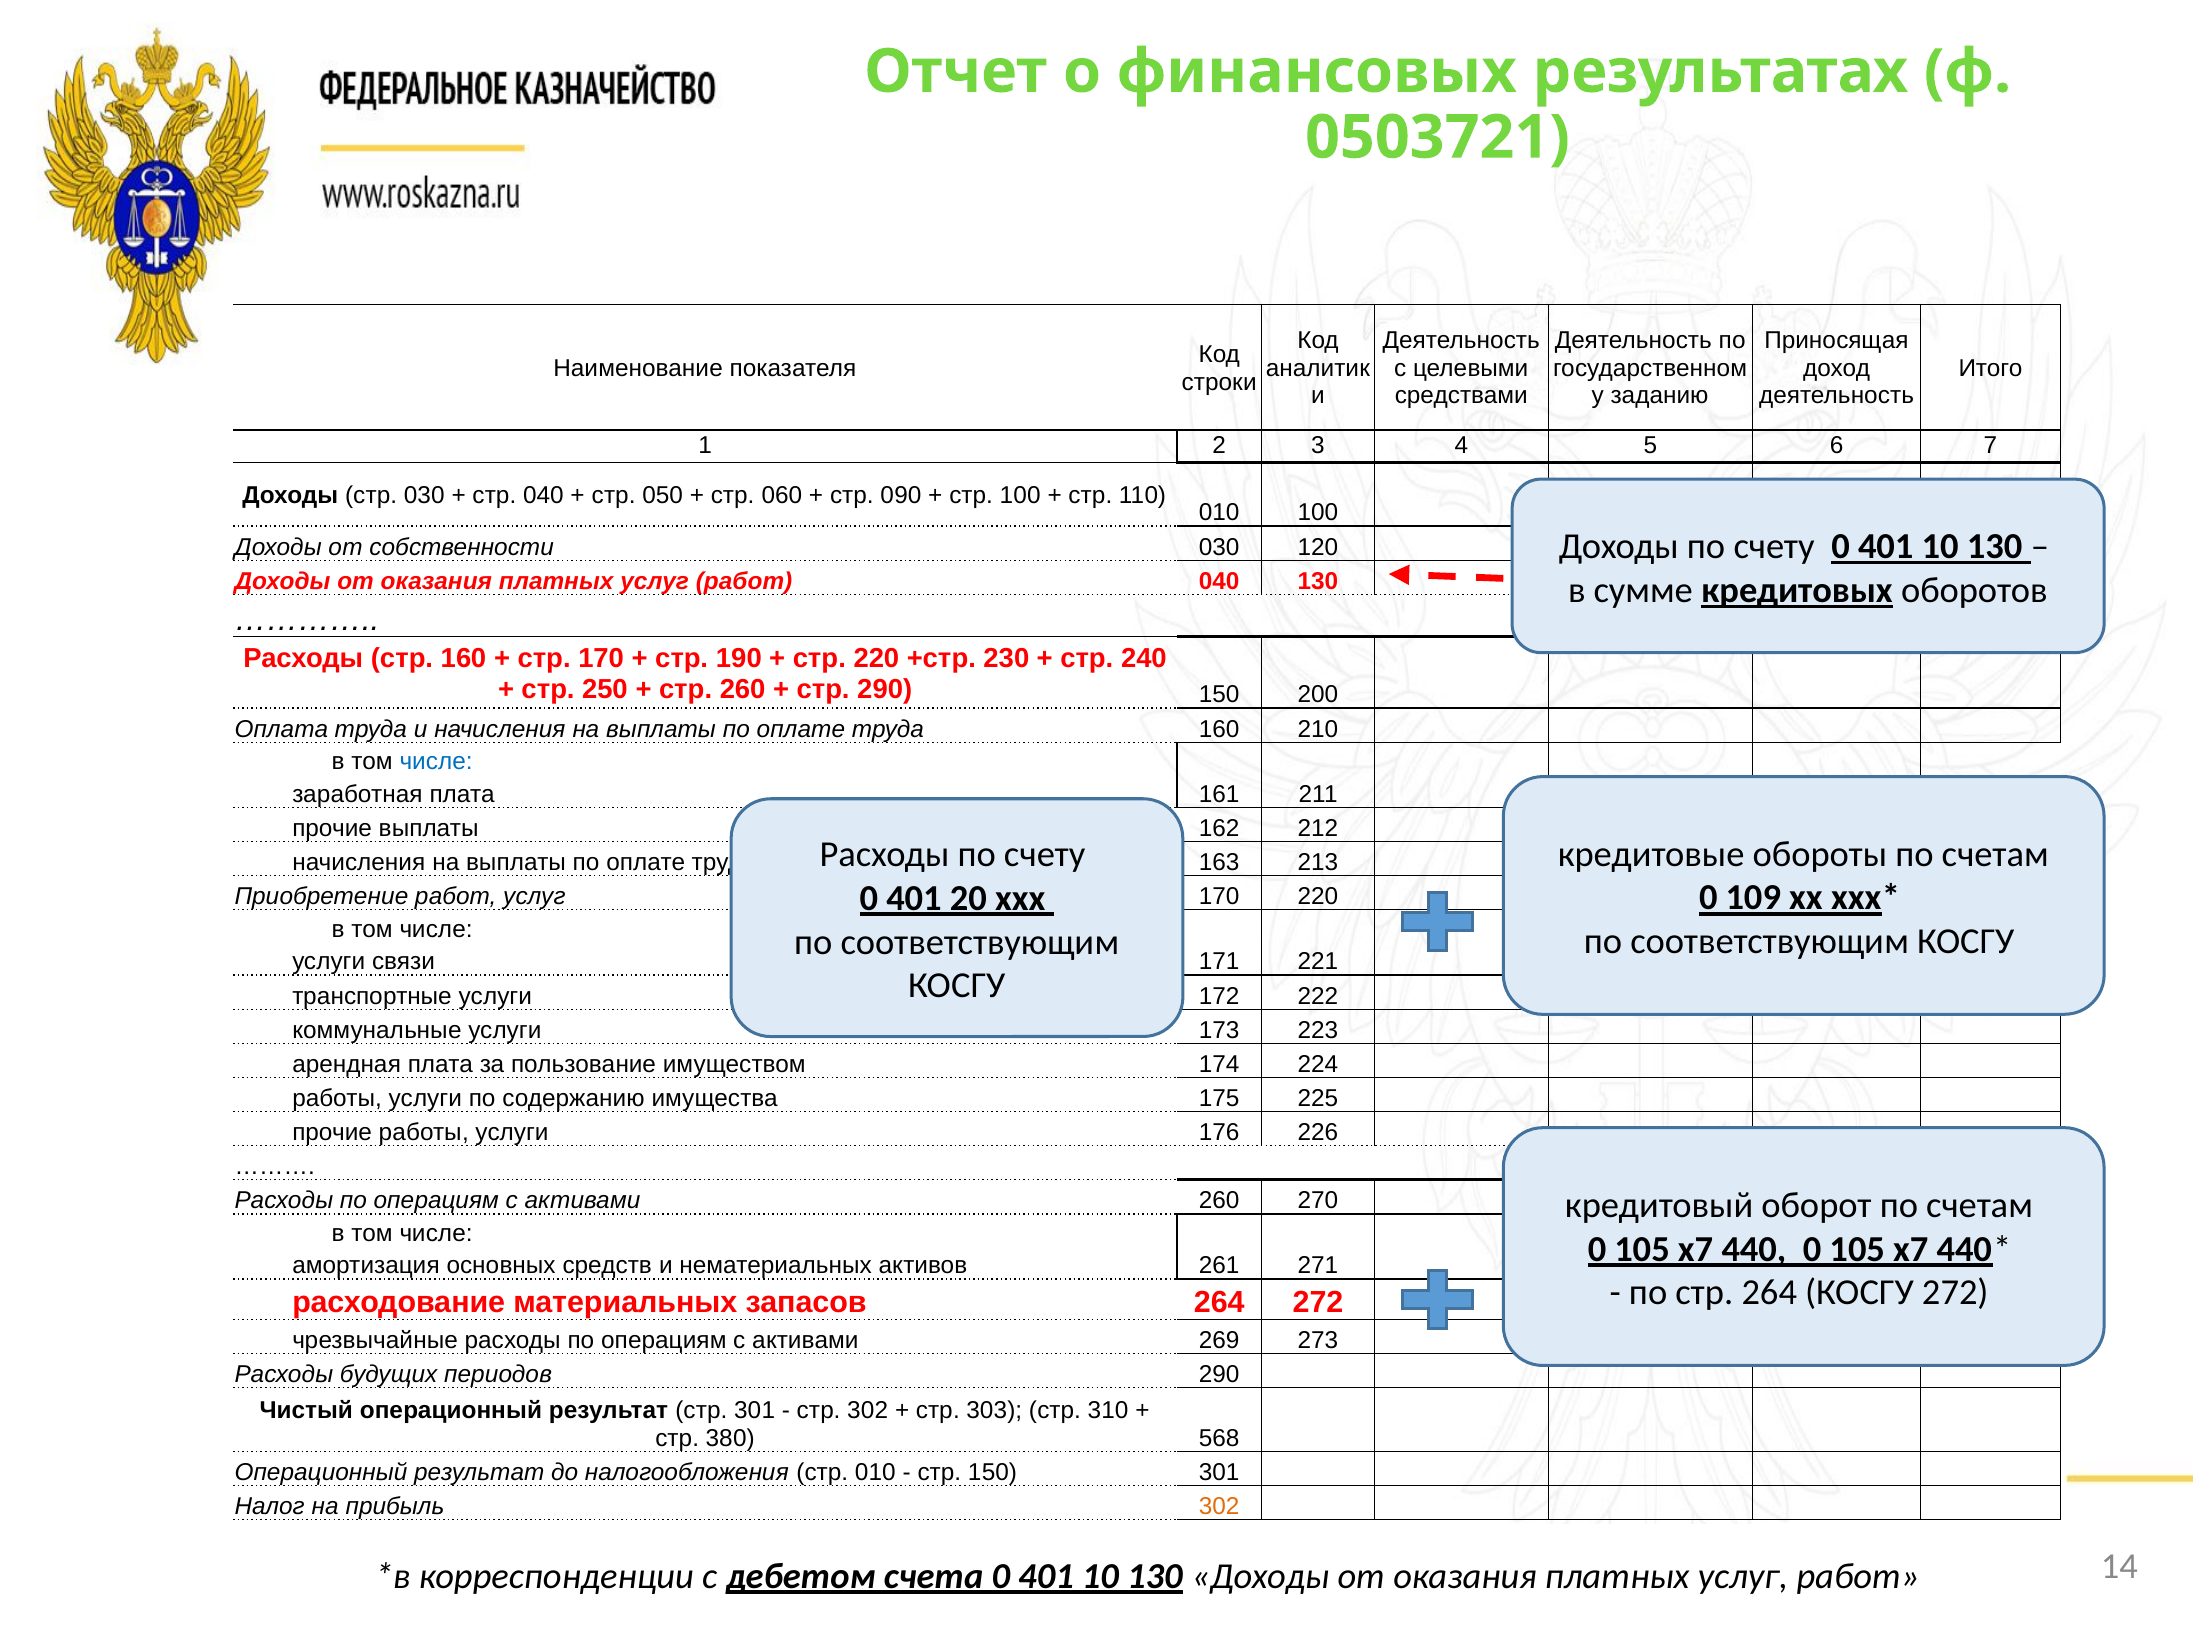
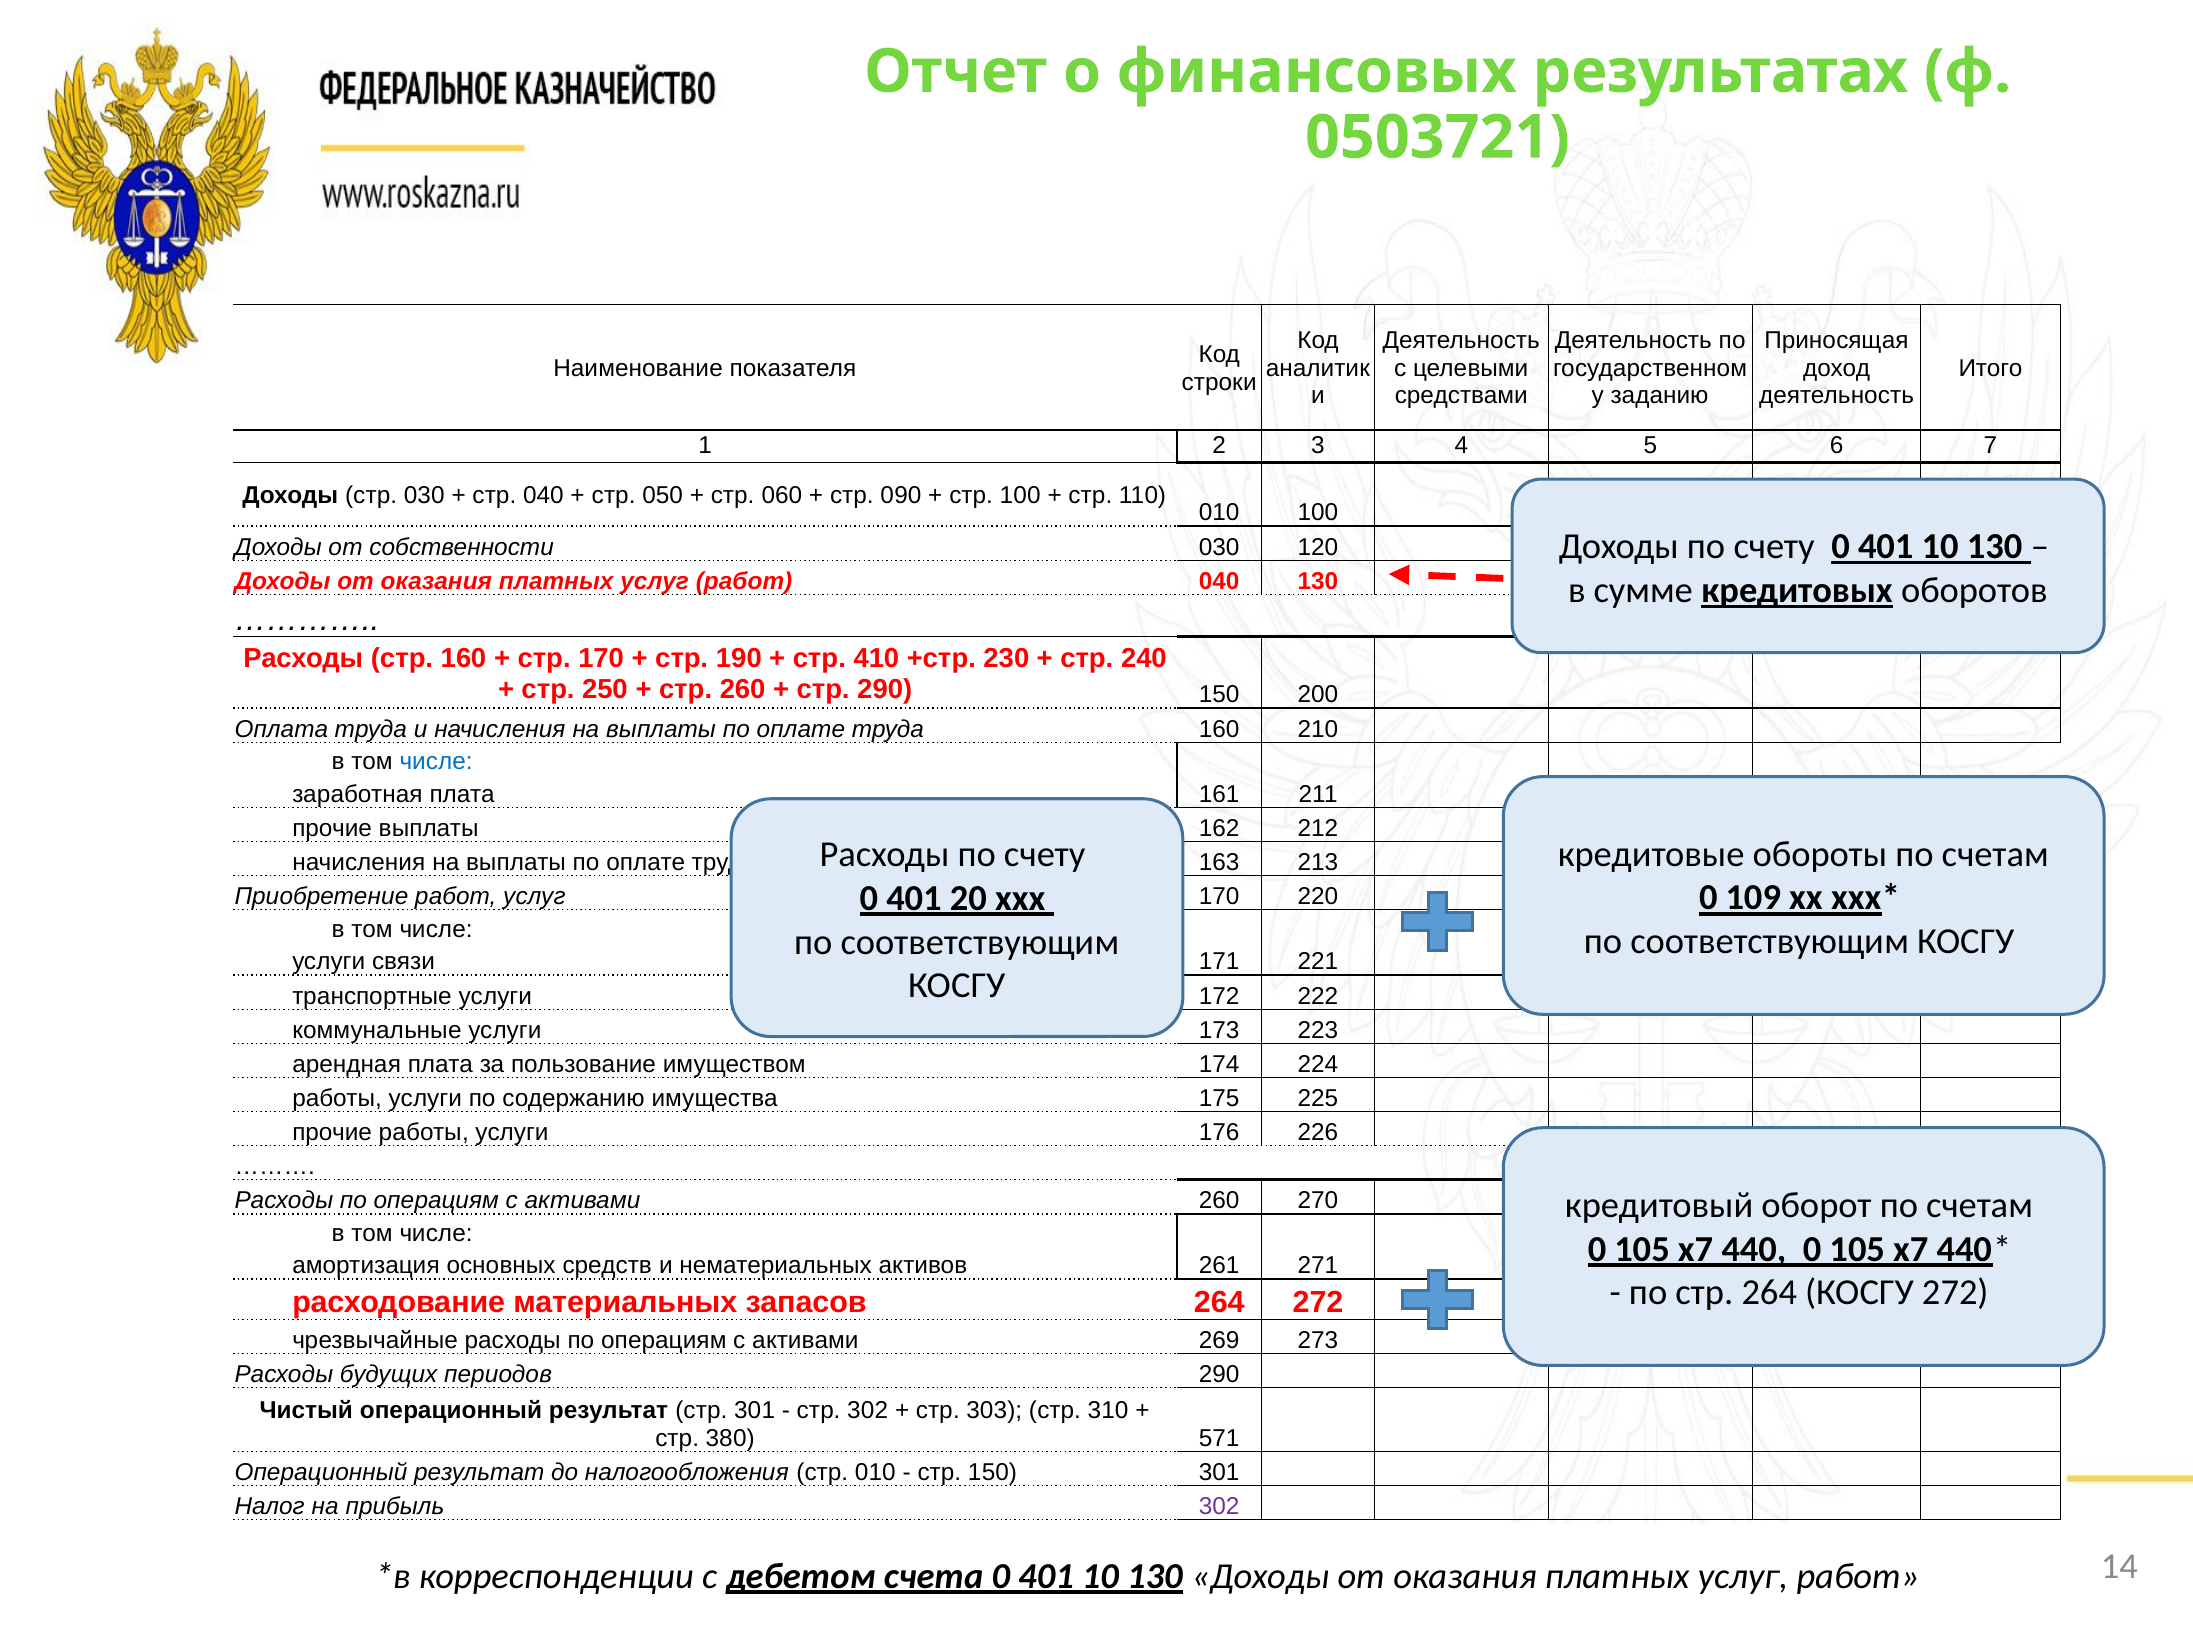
стр 220: 220 -> 410 (876, 658)
568: 568 -> 571 (1219, 1438)
302 colour: orange -> purple (1219, 1506)
